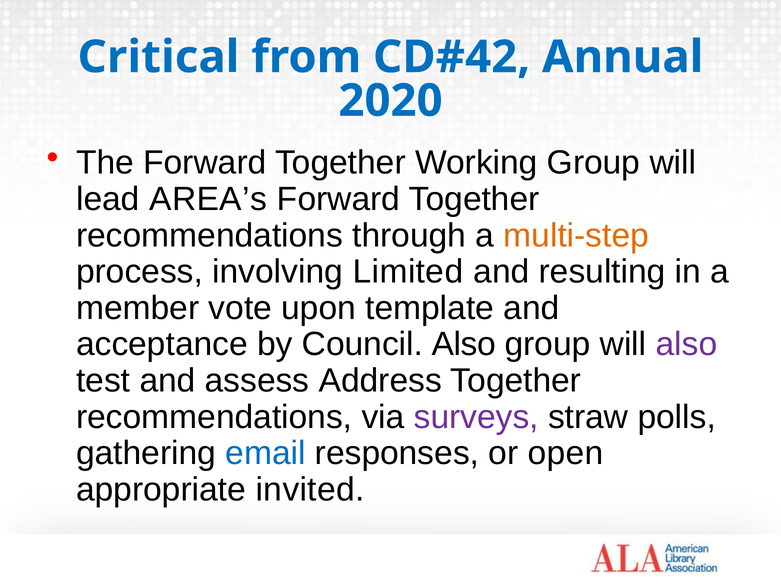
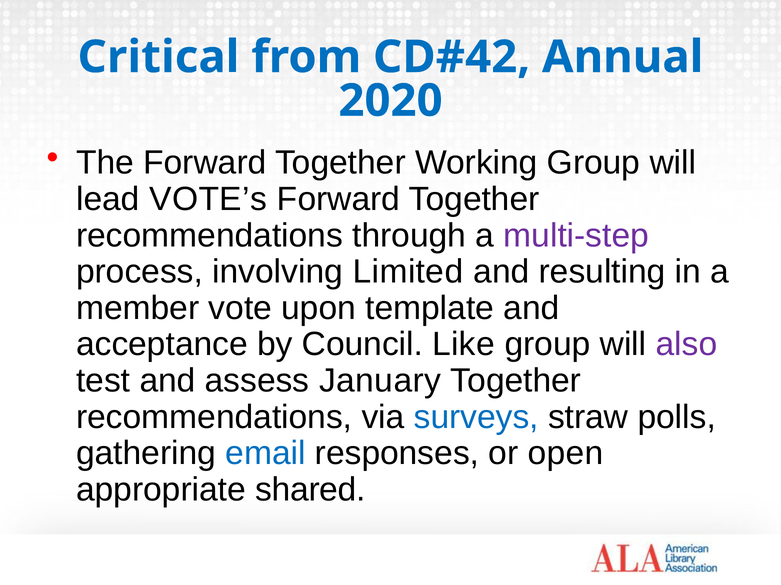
AREA’s: AREA’s -> VOTE’s (208, 199)
multi-step colour: orange -> purple (576, 236)
Council Also: Also -> Like (463, 345)
Address: Address -> January (380, 381)
surveys colour: purple -> blue (476, 418)
invited: invited -> shared (310, 490)
